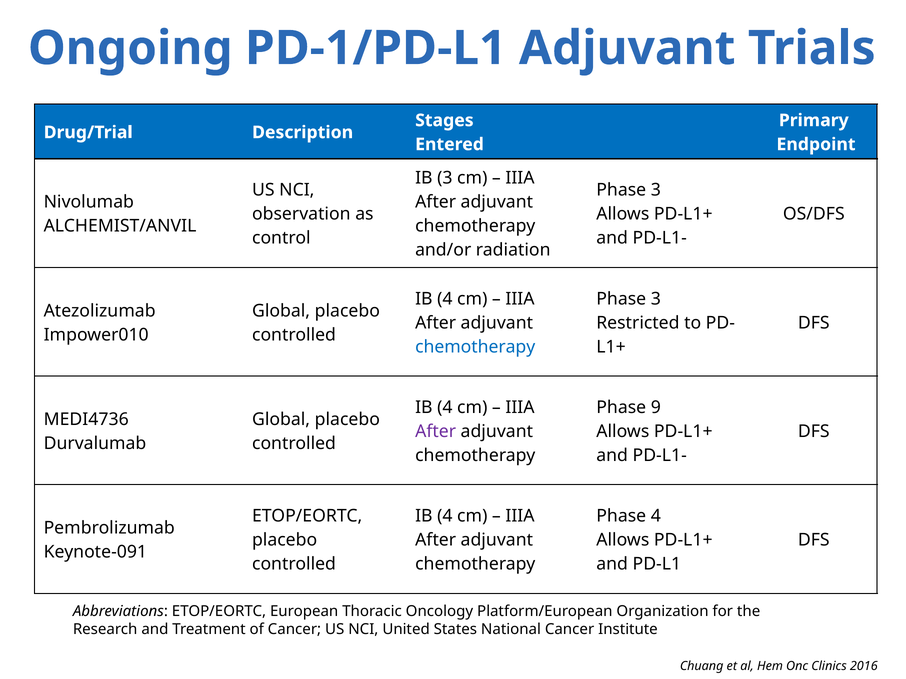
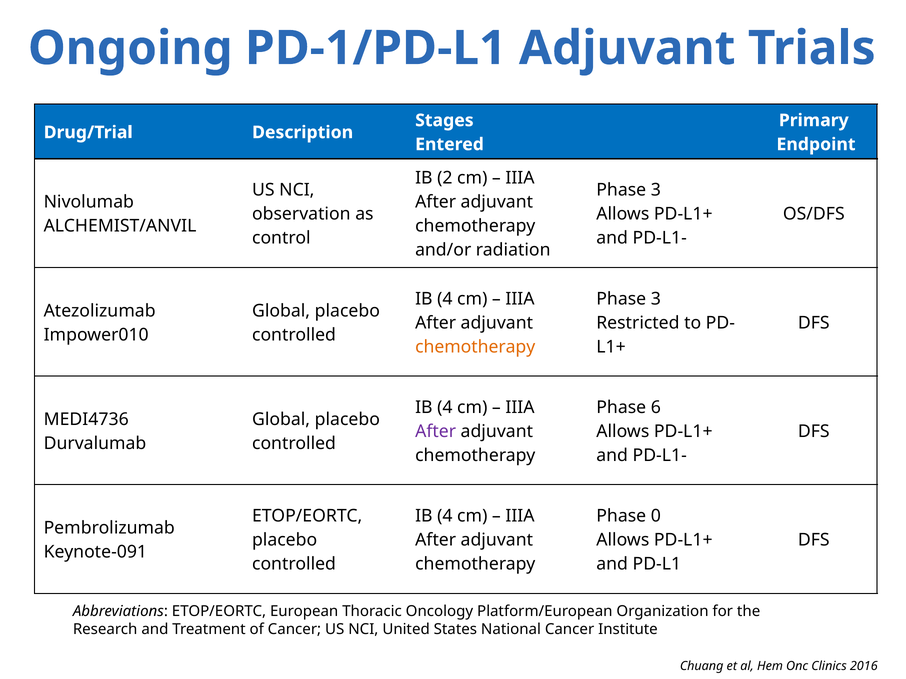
IB 3: 3 -> 2 (445, 178)
chemotherapy colour: blue -> orange (475, 347)
9: 9 -> 6 (656, 408)
Phase 4: 4 -> 0 (656, 516)
